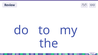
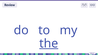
the underline: none -> present (49, 44)
